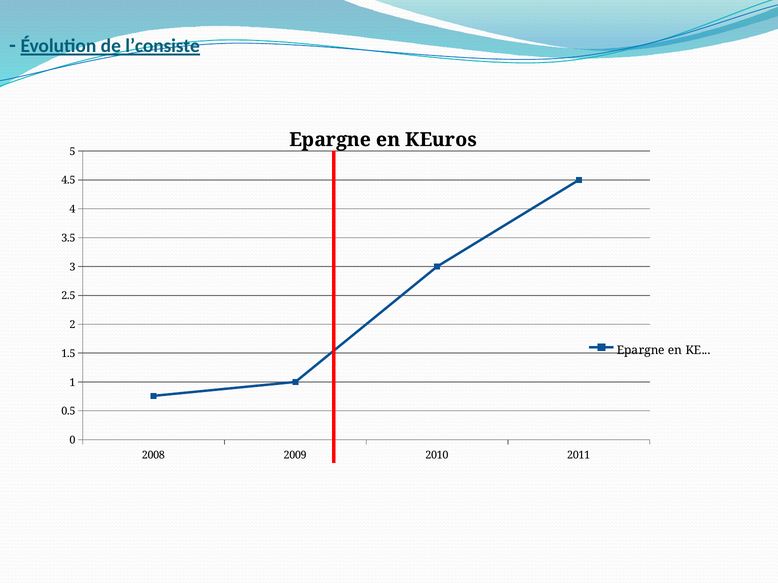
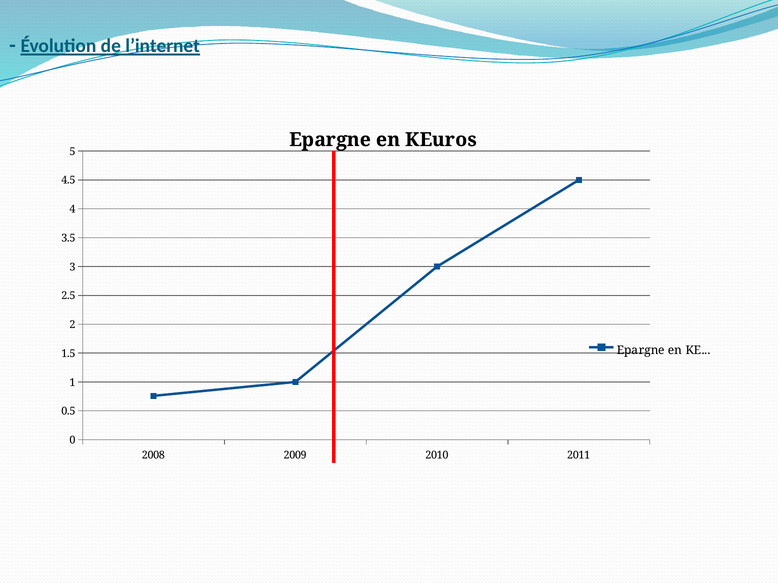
l’consiste: l’consiste -> l’internet (163, 46)
